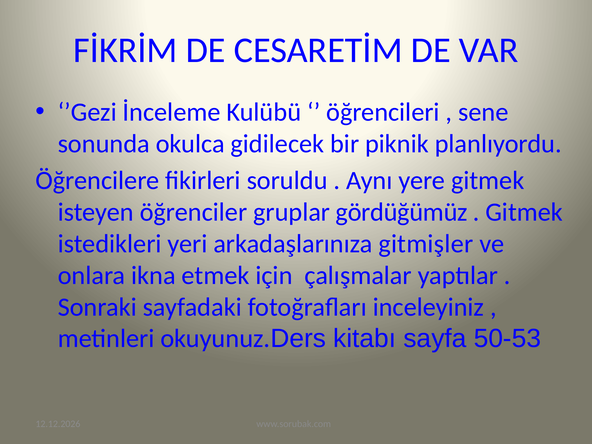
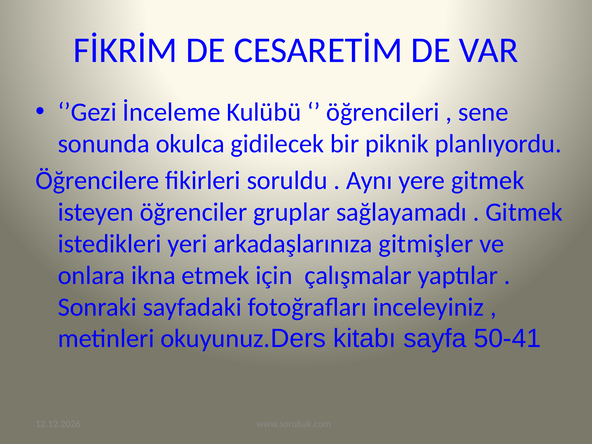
gördüğümüz: gördüğümüz -> sağlayamadı (402, 212)
50-53: 50-53 -> 50-41 (507, 339)
